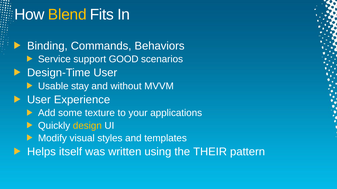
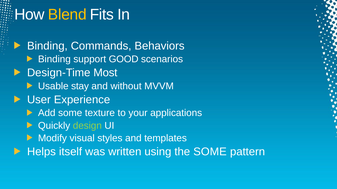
Service: Service -> Binding (54, 59)
Design-Time User: User -> Most (105, 73)
design colour: yellow -> light green (87, 126)
the THEIR: THEIR -> SOME (210, 152)
